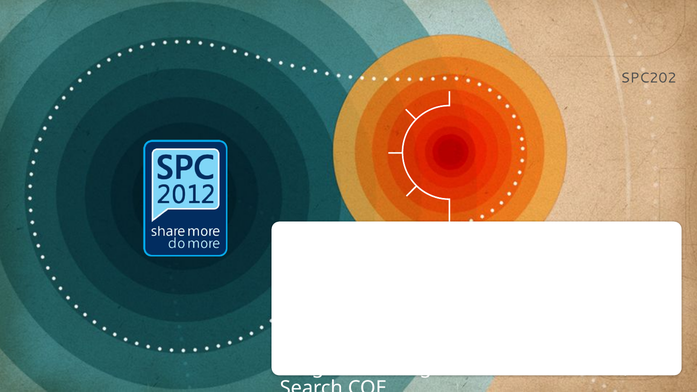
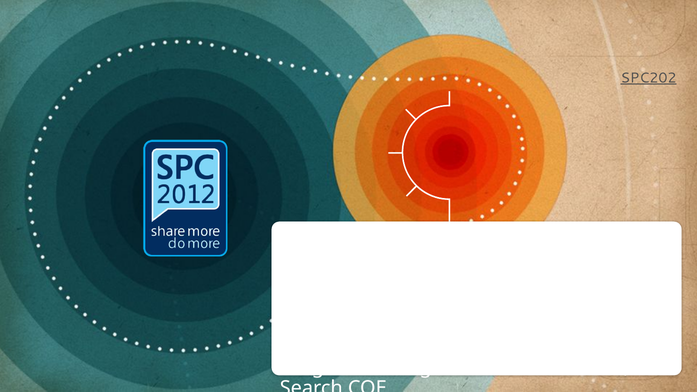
SPC202 underline: none -> present (648, 78)
